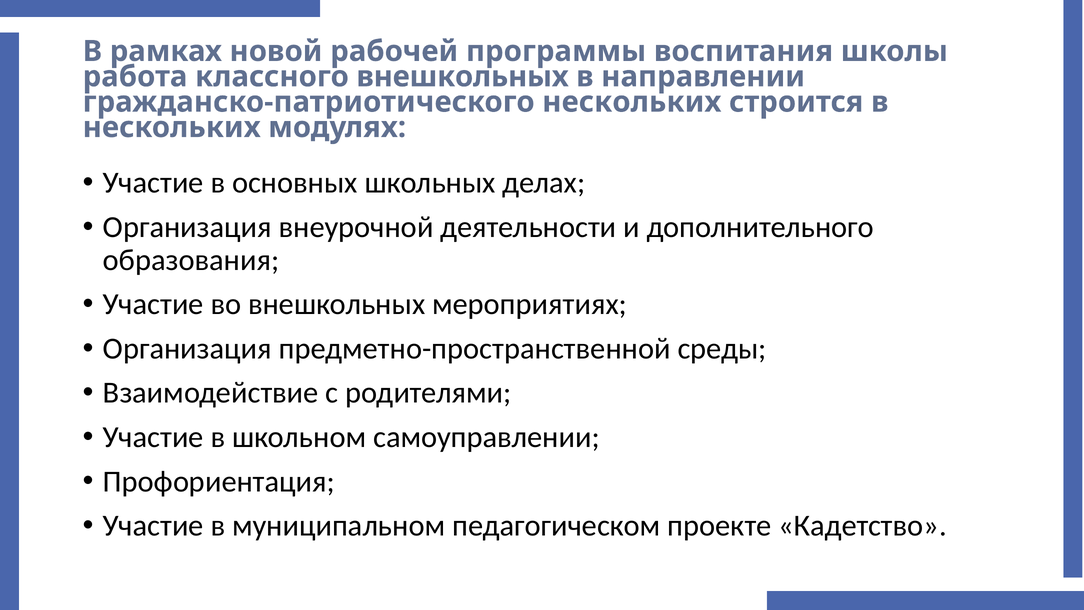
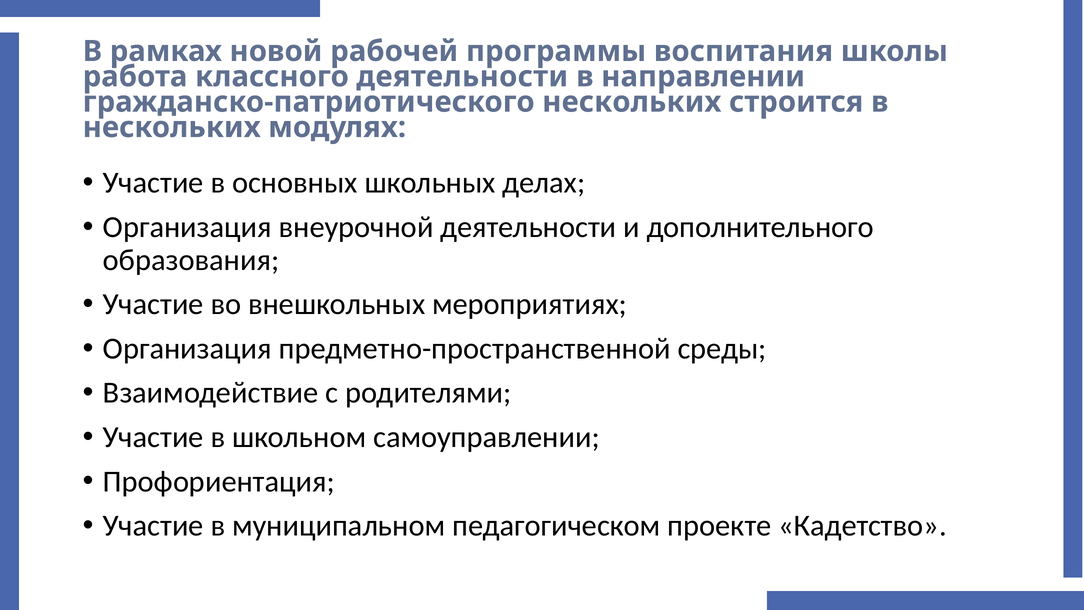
классного внешкольных: внешкольных -> деятельности (462, 77)
